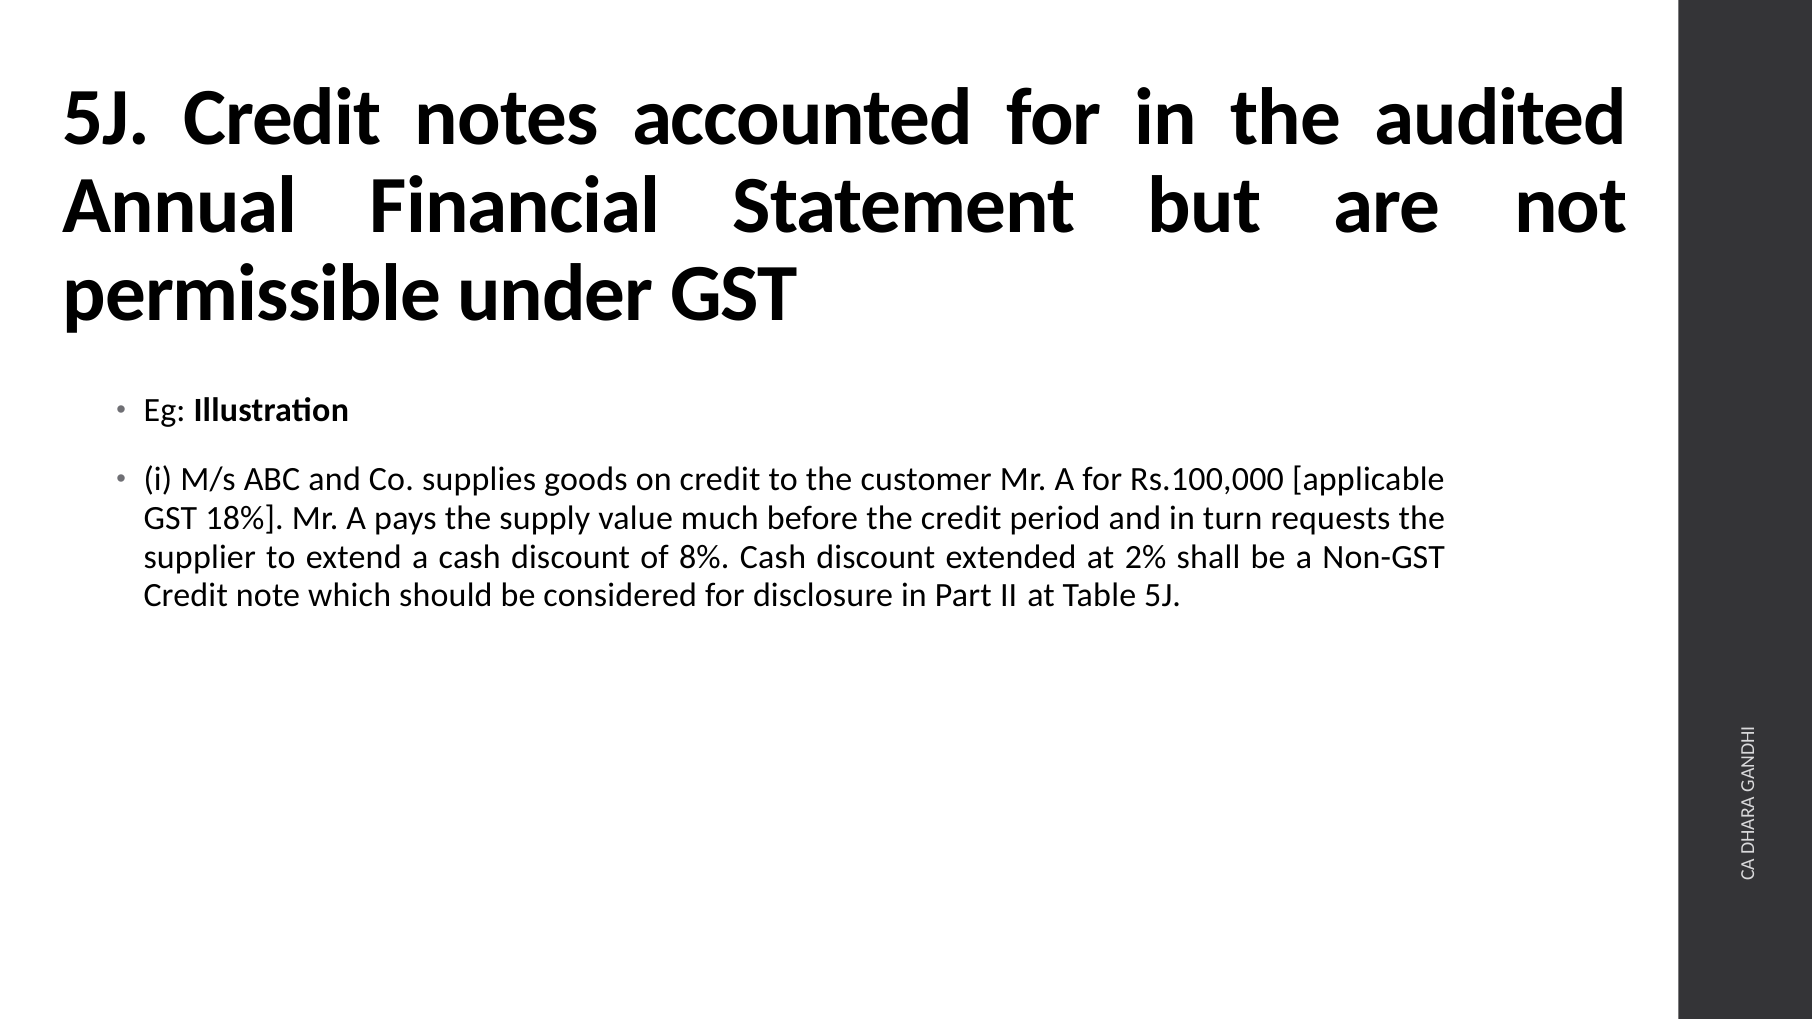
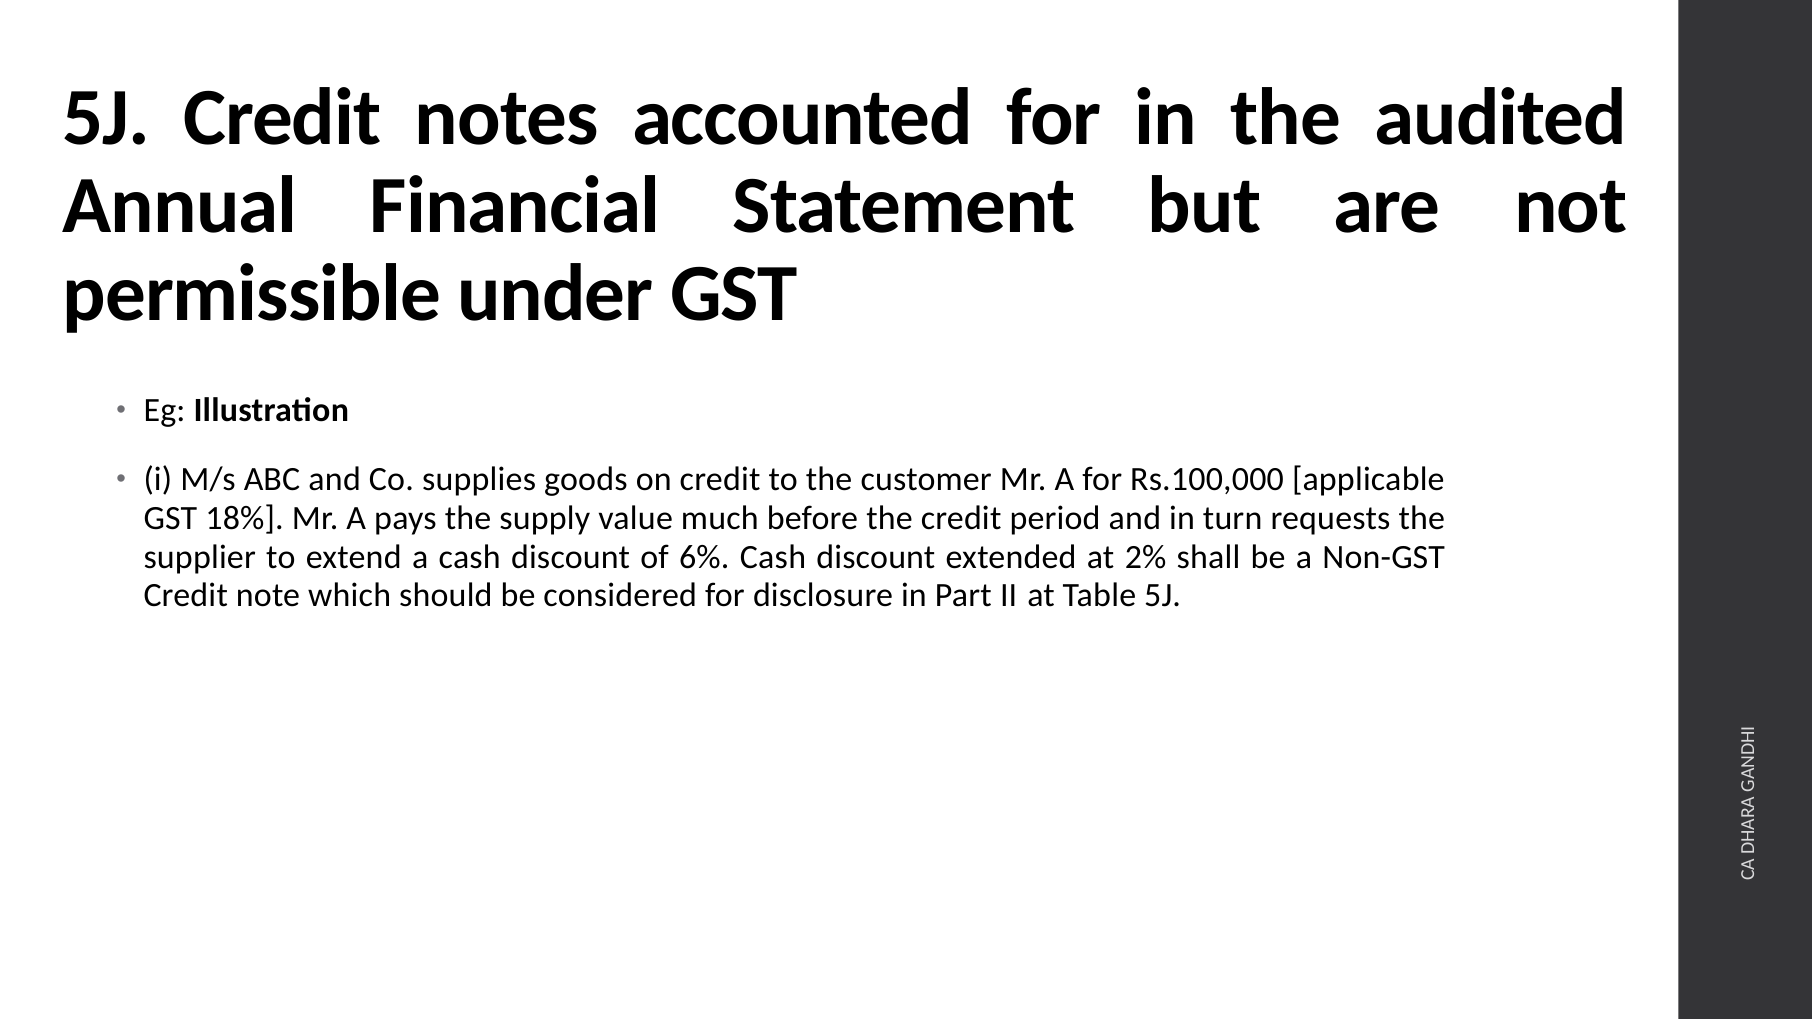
8%: 8% -> 6% (704, 557)
